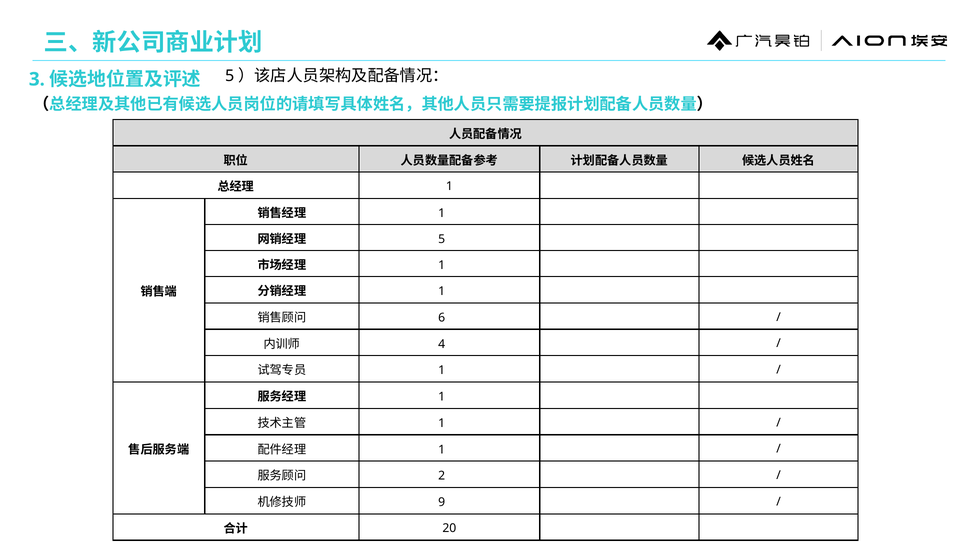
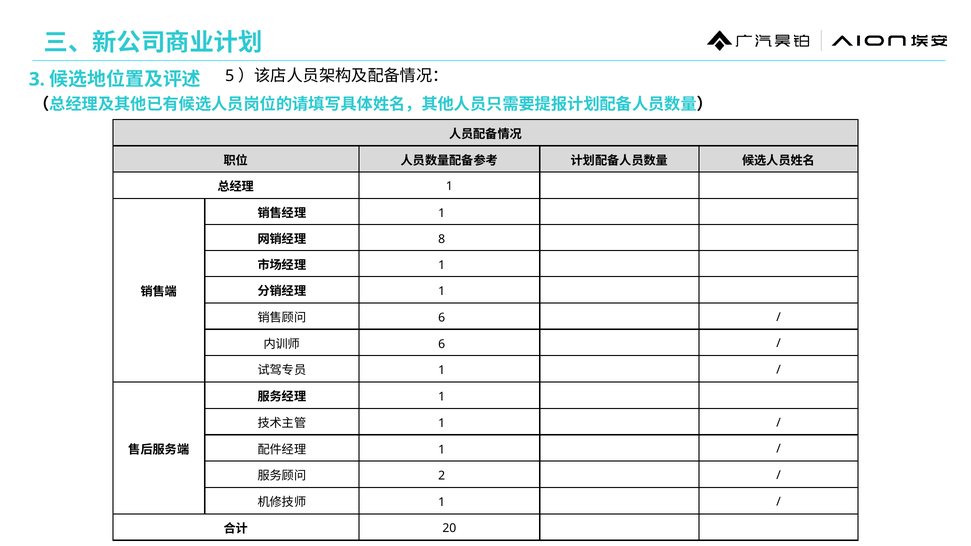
5: 5 -> 8 (442, 239)
4: 4 -> 6 (442, 344)
9: 9 -> 1 (442, 502)
